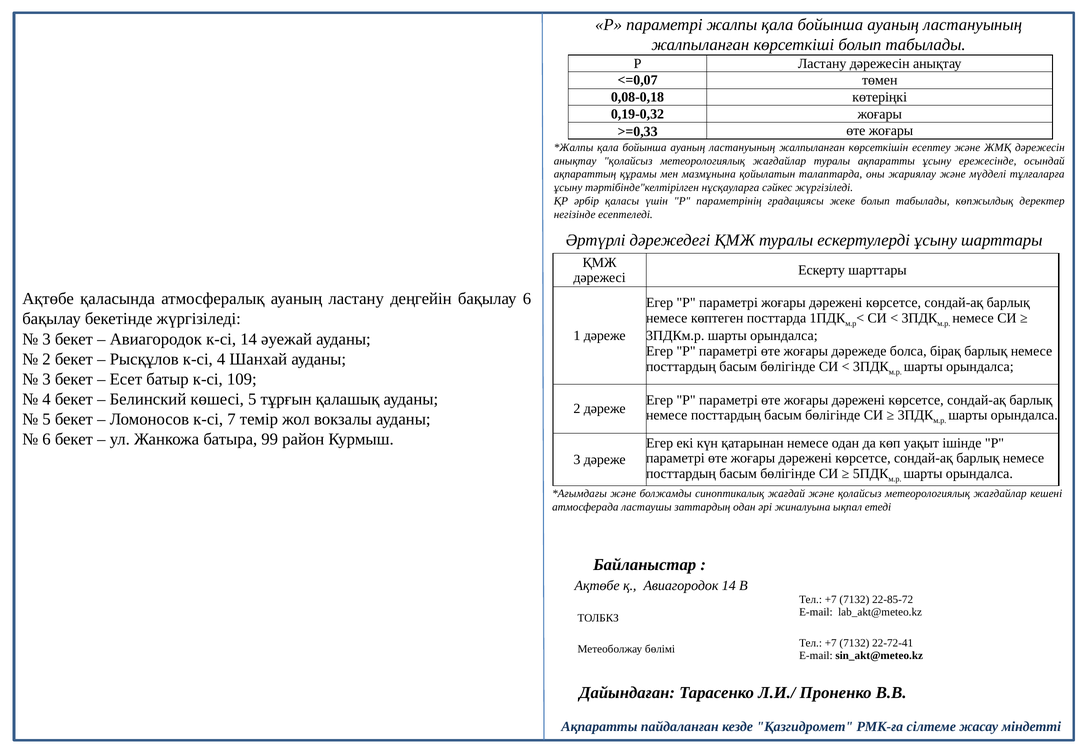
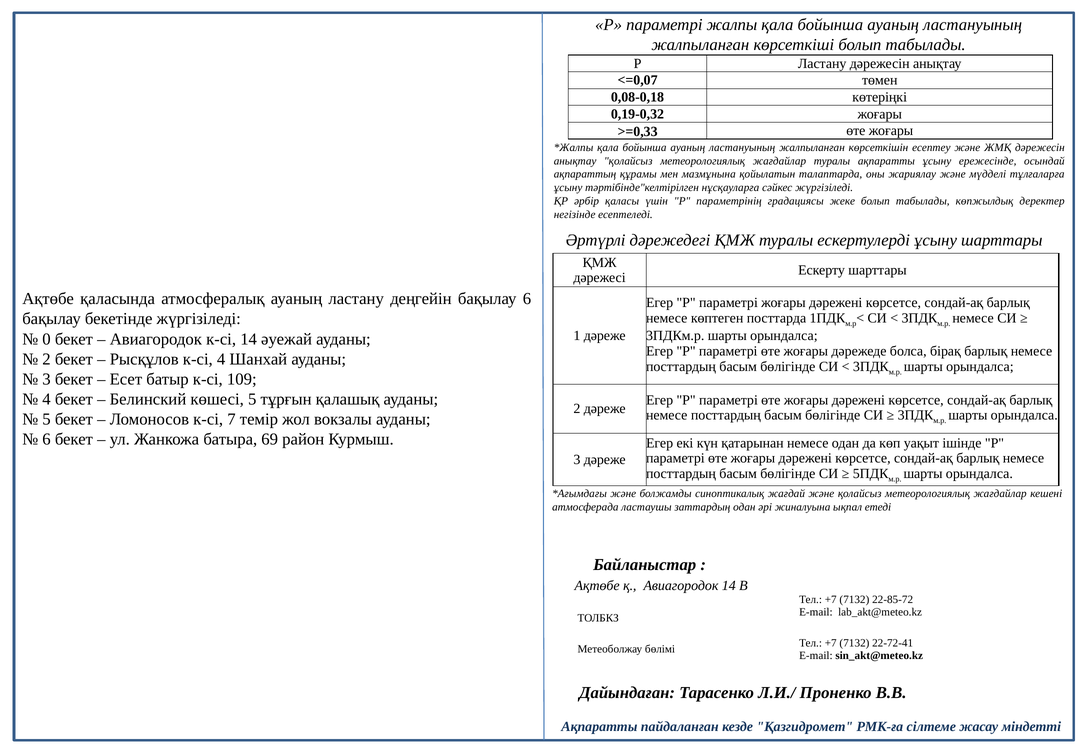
3: 3 -> 0 (47, 339)
99: 99 -> 69 (270, 440)
